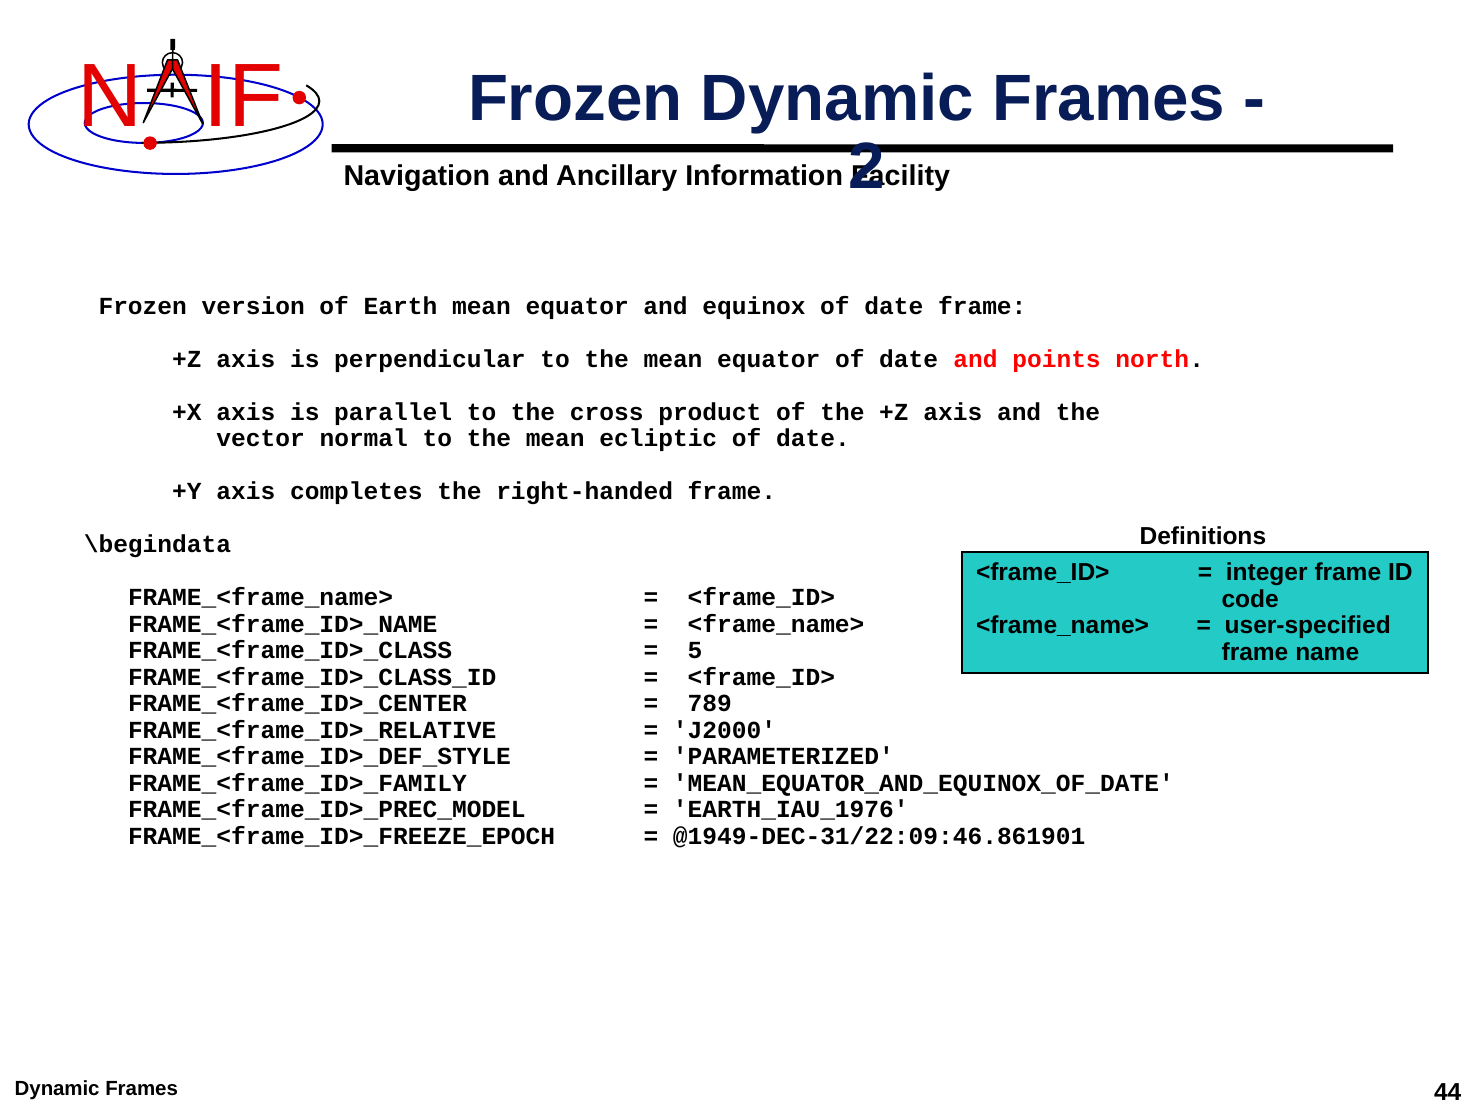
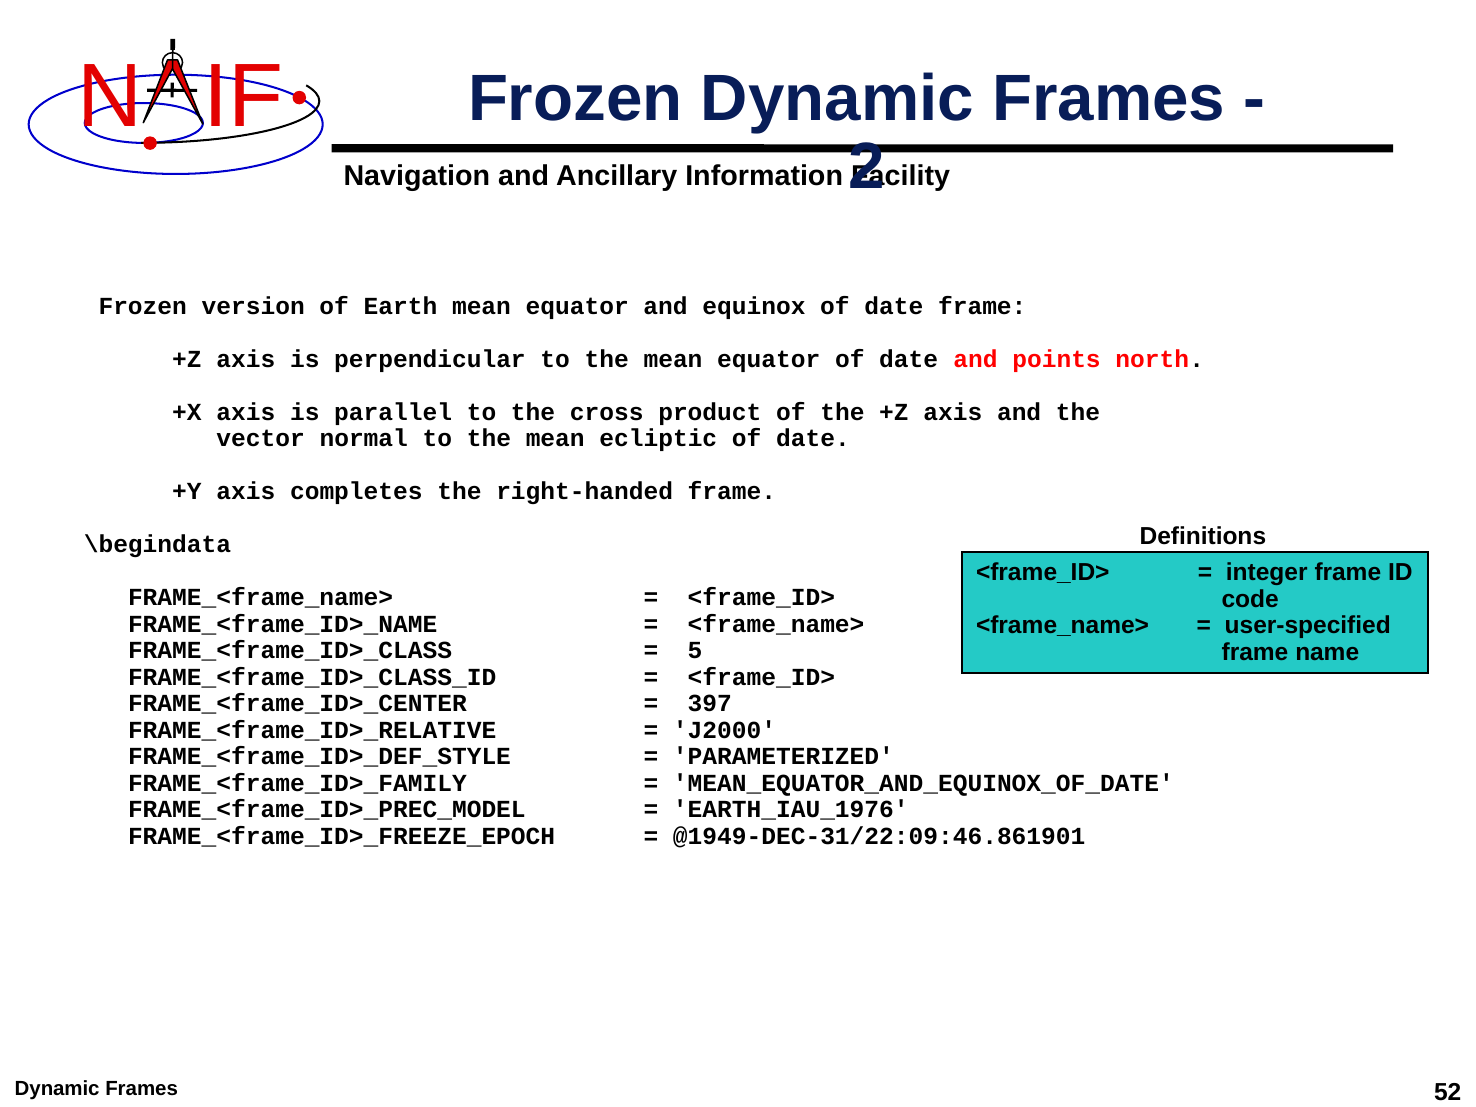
789: 789 -> 397 (710, 704)
44: 44 -> 52 (1448, 1092)
